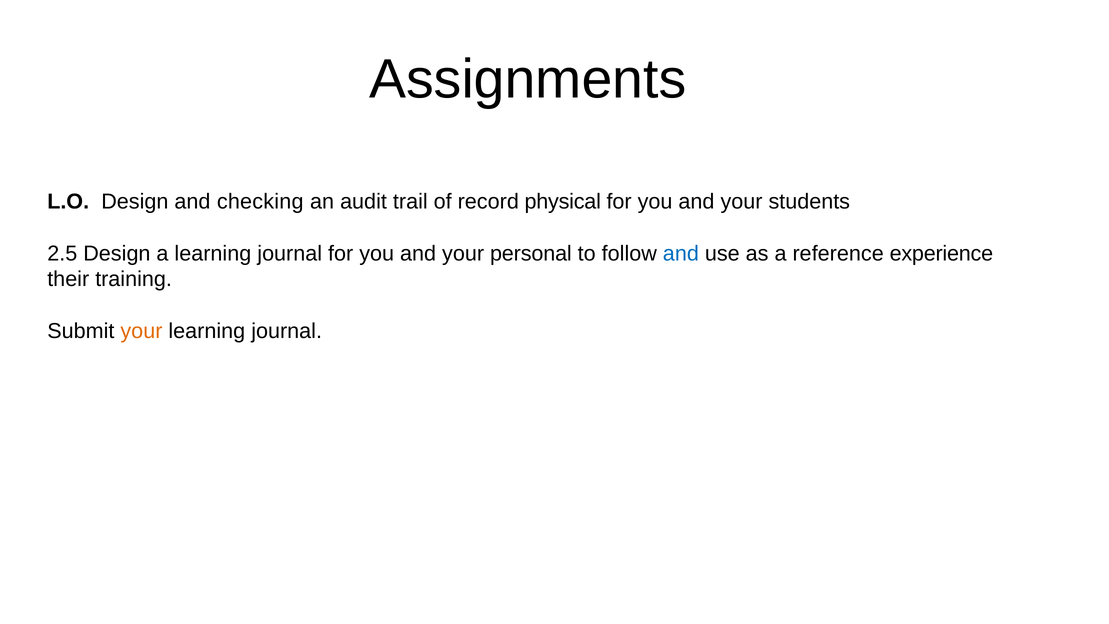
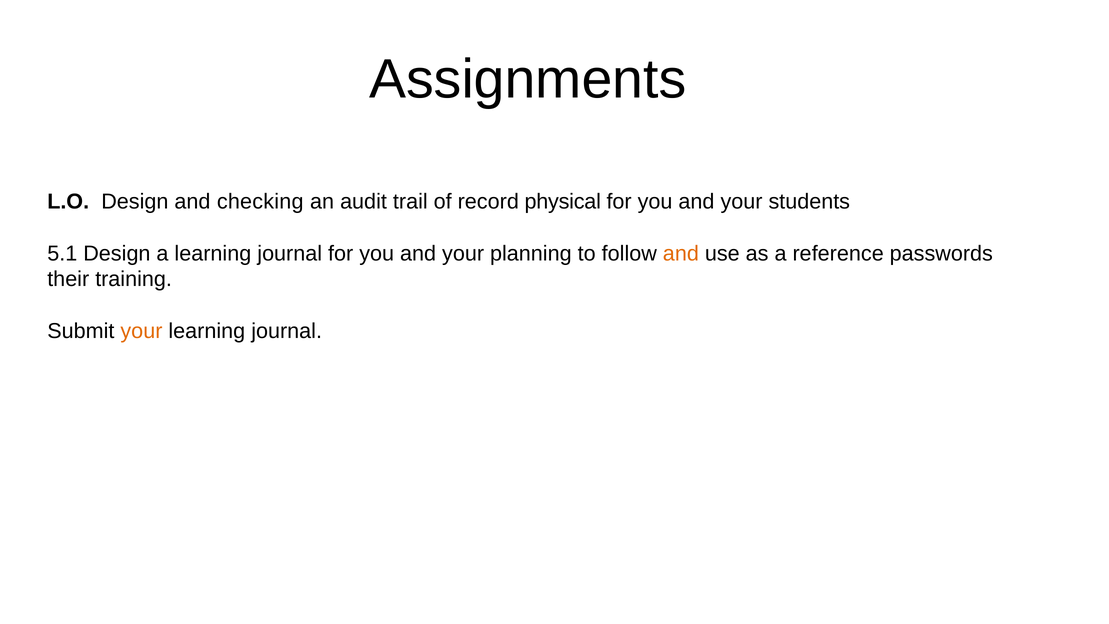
2.5: 2.5 -> 5.1 (62, 253)
personal: personal -> planning (531, 253)
and colour: blue -> orange (681, 253)
experience: experience -> passwords (941, 253)
